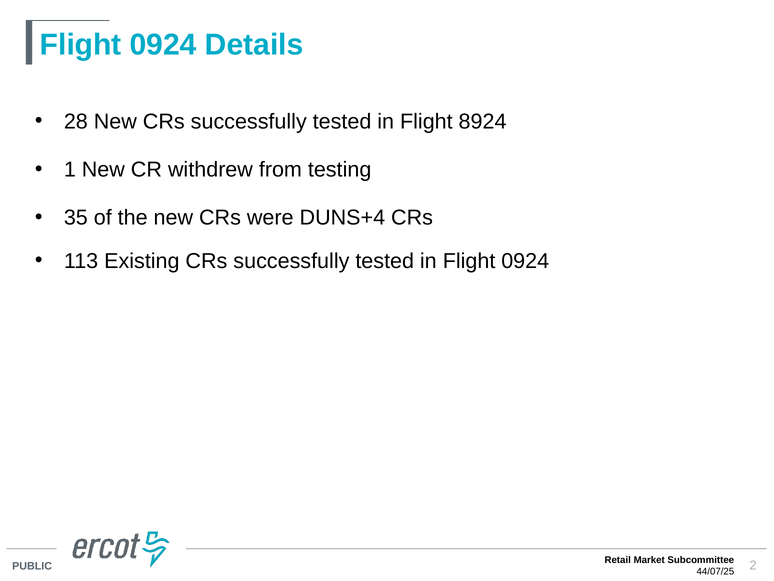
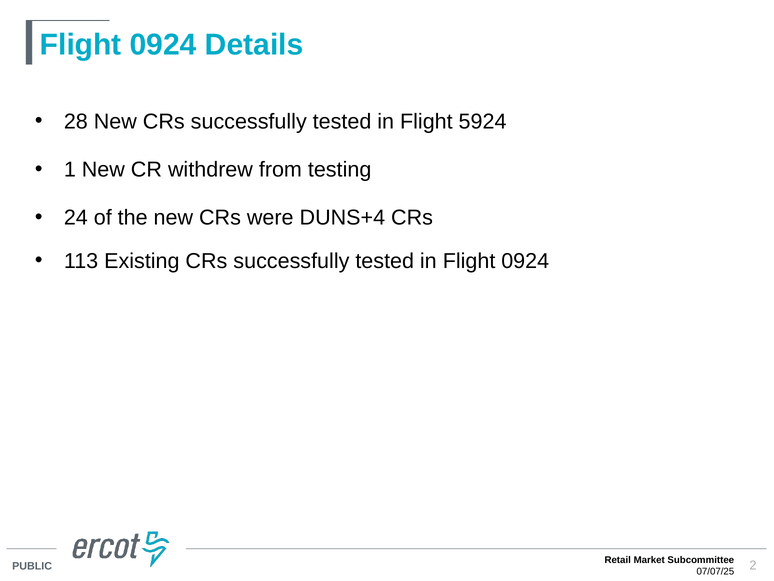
8924: 8924 -> 5924 (483, 121)
35: 35 -> 24 (76, 218)
44/07/25: 44/07/25 -> 07/07/25 (715, 571)
